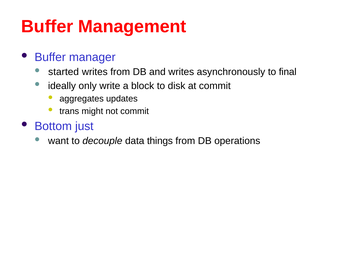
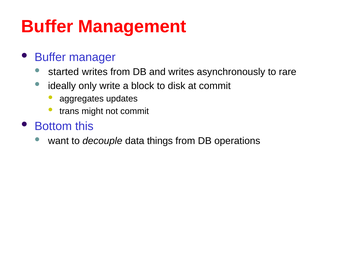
final: final -> rare (288, 72)
just: just -> this (84, 126)
